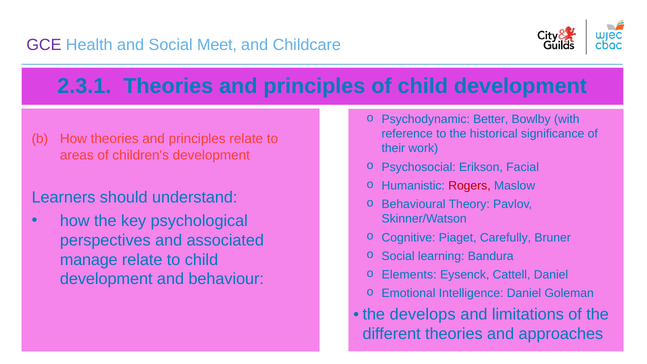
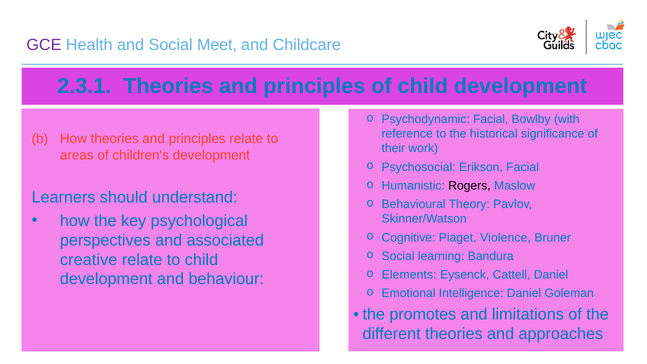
Psychodynamic Better: Better -> Facial (491, 119)
Rogers colour: red -> black (469, 186)
Carefully: Carefully -> Violence (505, 237)
manage: manage -> creative (89, 260)
develops: develops -> promotes (423, 315)
